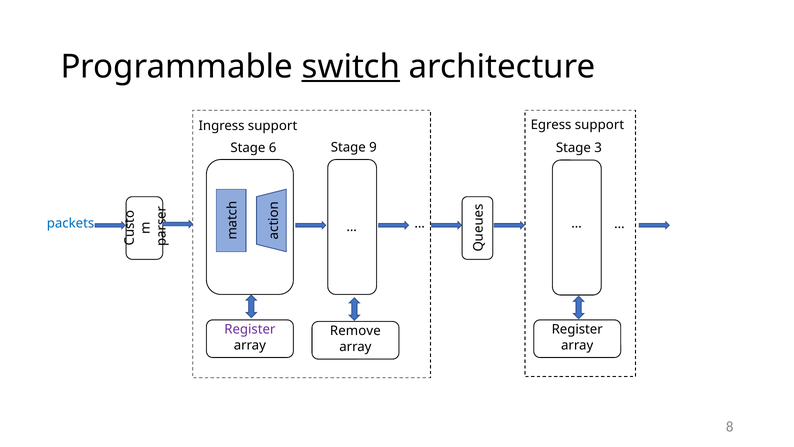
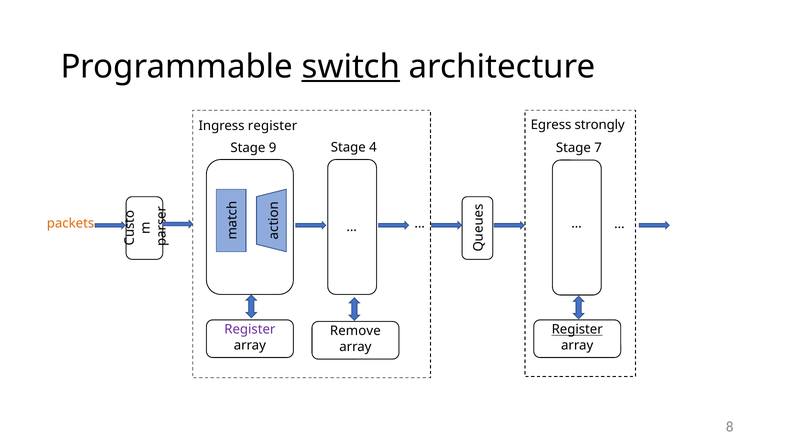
Egress support: support -> strongly (600, 125)
Ingress support: support -> register (273, 126)
3: 3 -> 7 (598, 148)
6: 6 -> 9 (273, 148)
9: 9 -> 4 (373, 147)
packets colour: blue -> orange (71, 223)
Register underline: none -> present (577, 329)
